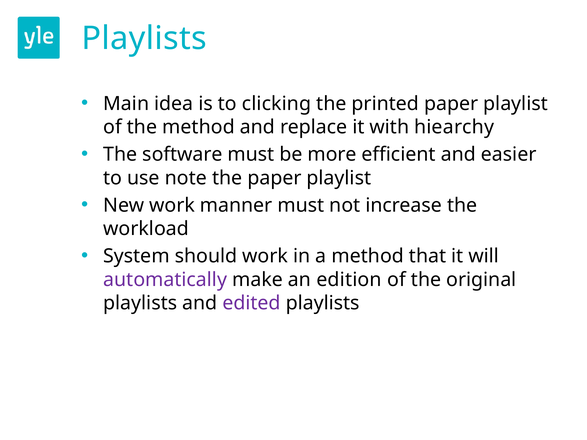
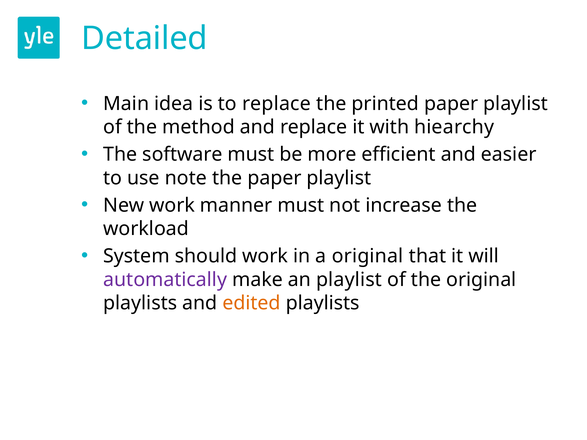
Playlists: Playlists -> Detailed (144, 39)
to clicking: clicking -> replace (276, 104)
a method: method -> original (368, 256)
an edition: edition -> playlist (349, 280)
edited colour: purple -> orange (252, 303)
